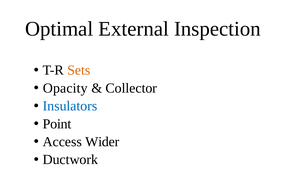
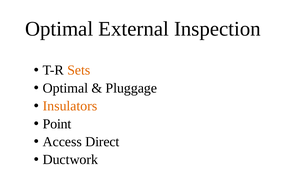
Opacity: Opacity -> Optimal (65, 88)
Collector: Collector -> Pluggage (131, 88)
Insulators colour: blue -> orange (70, 106)
Wider: Wider -> Direct (102, 142)
